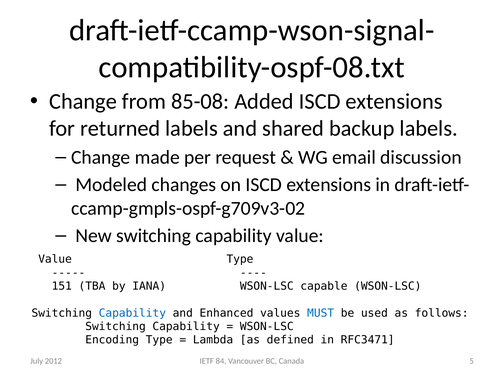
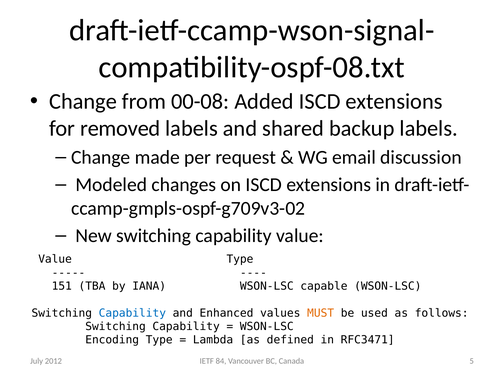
85-08: 85-08 -> 00-08 (200, 102)
returned: returned -> removed (120, 128)
MUST colour: blue -> orange (321, 313)
